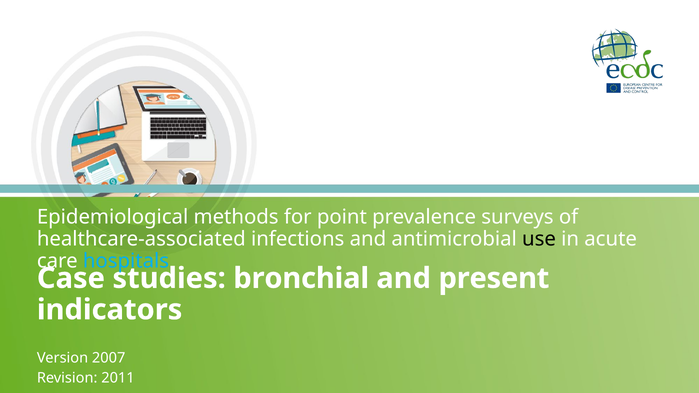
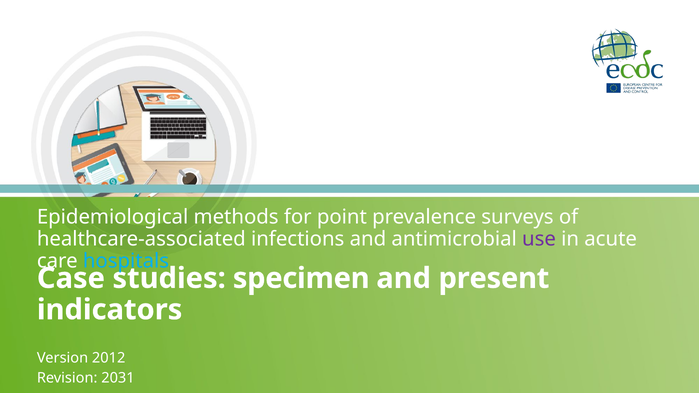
use colour: black -> purple (539, 239)
bronchial: bronchial -> specimen (301, 278)
2007: 2007 -> 2012 (109, 358)
2011: 2011 -> 2031 (118, 378)
